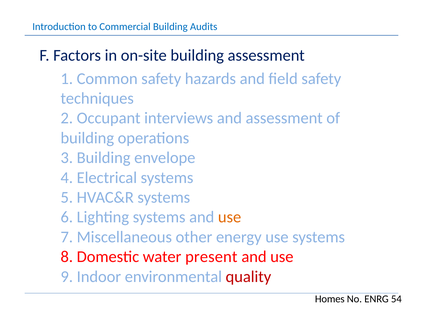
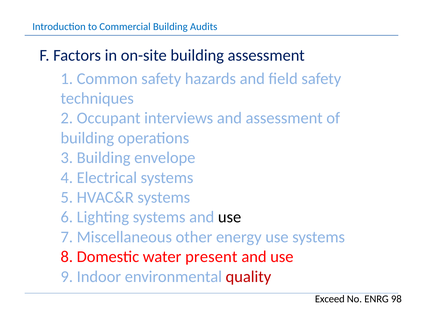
use colour: orange -> black (230, 217)
Homes: Homes -> Exceed (330, 298)
54: 54 -> 98 (396, 298)
